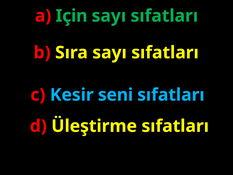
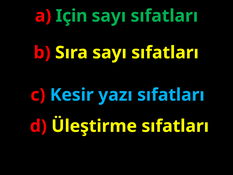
seni: seni -> yazı (115, 95)
